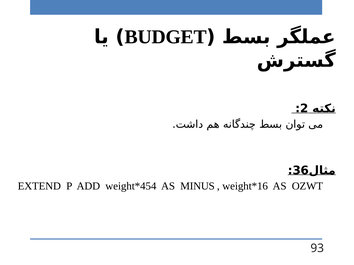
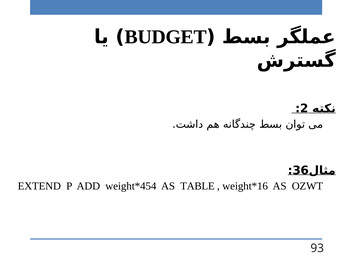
MINUS: MINUS -> TABLE (197, 186)
